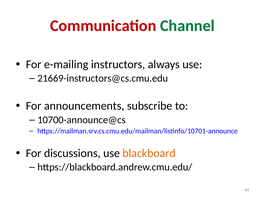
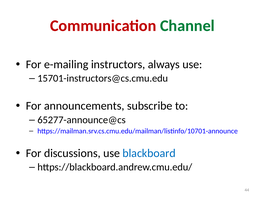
21669-instructors@cs.cmu.edu: 21669-instructors@cs.cmu.edu -> 15701-instructors@cs.cmu.edu (103, 78)
10700-announce@cs: 10700-announce@cs -> 65277-announce@cs (82, 120)
blackboard colour: orange -> blue (149, 153)
